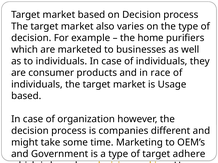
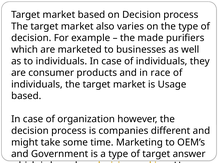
home: home -> made (151, 38)
adhere: adhere -> answer (189, 154)
